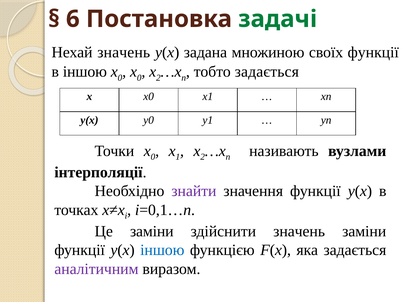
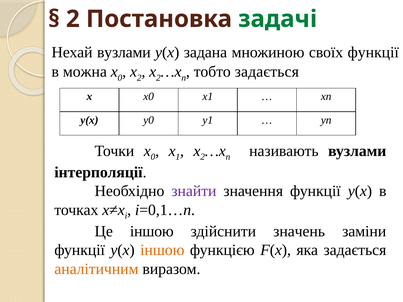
6: 6 -> 2 (73, 19)
Нехай значень: значень -> вузлами (124, 53)
в іншою: іншою -> можна (85, 72)
0: 0 -> 2 (139, 78)
Це заміни: заміни -> іншою (152, 231)
іншою colour: blue -> orange (162, 250)
аналітичним colour: purple -> orange (96, 269)
